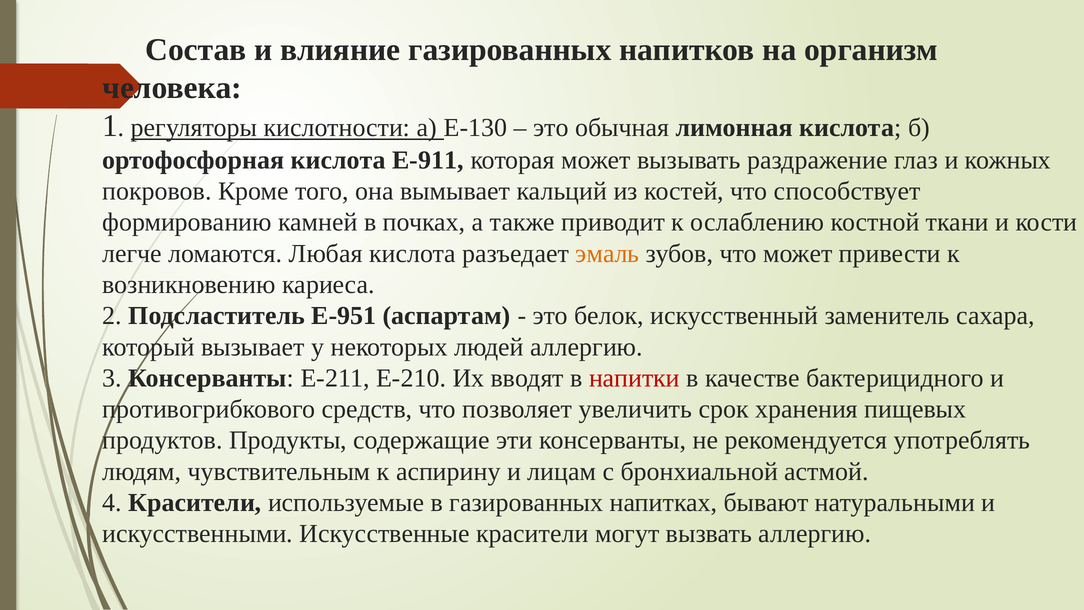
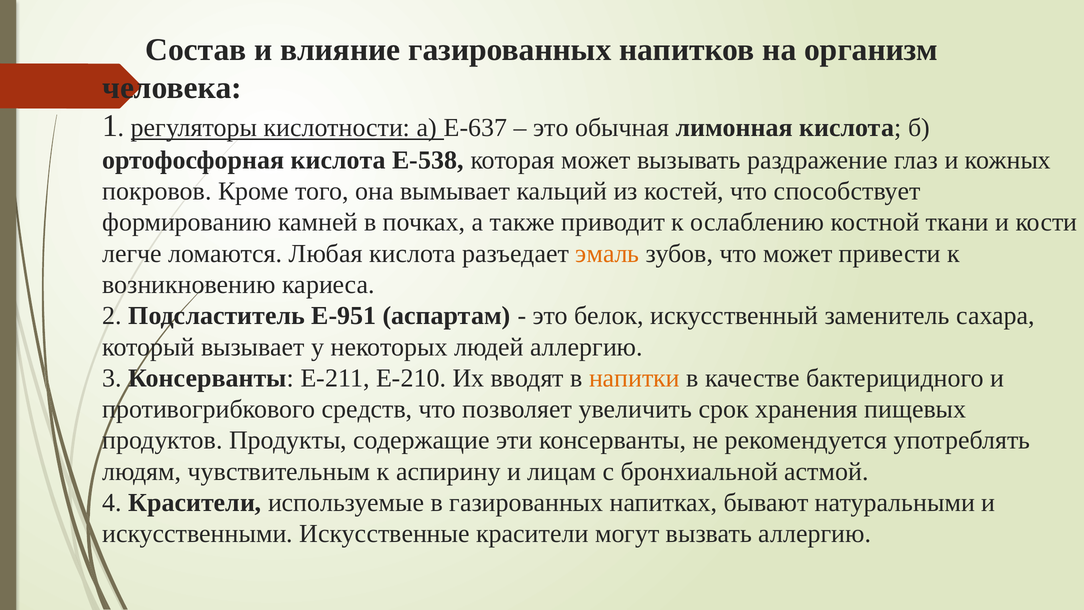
Е-130: Е-130 -> Е-637 (476, 128)
Е-911: Е-911 -> Е-538 (428, 160)
напитки colour: red -> orange (635, 378)
